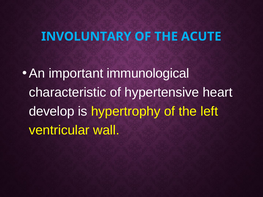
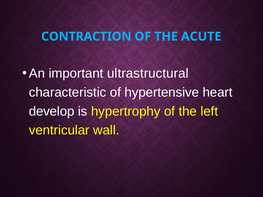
INVOLUNTARY: INVOLUNTARY -> CONTRACTION (86, 37)
immunological: immunological -> ultrastructural (148, 74)
